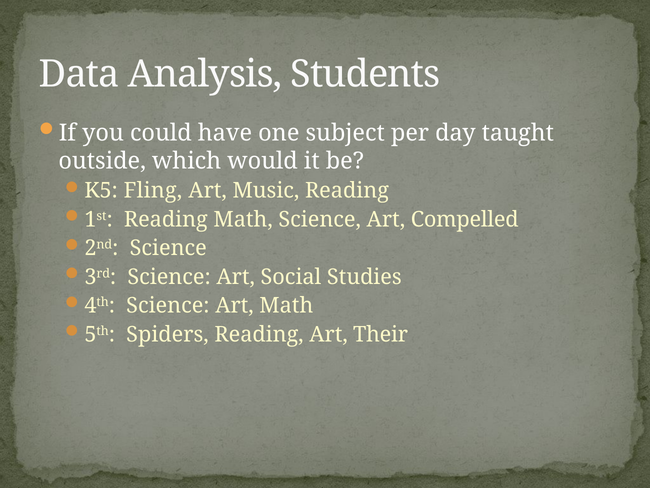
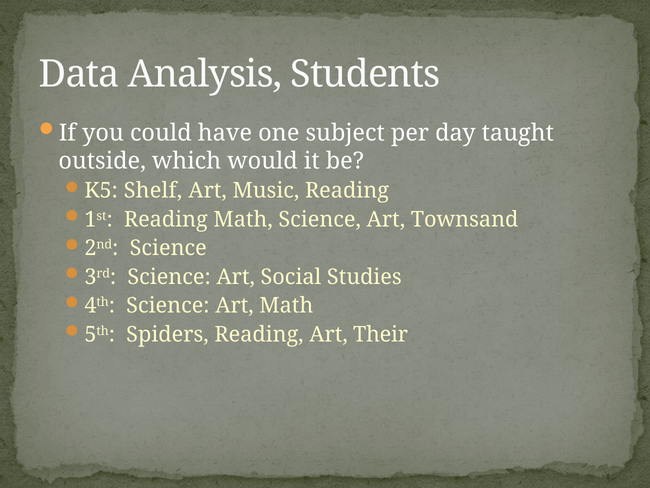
Fling: Fling -> Shelf (153, 190)
Compelled: Compelled -> Townsand (465, 219)
